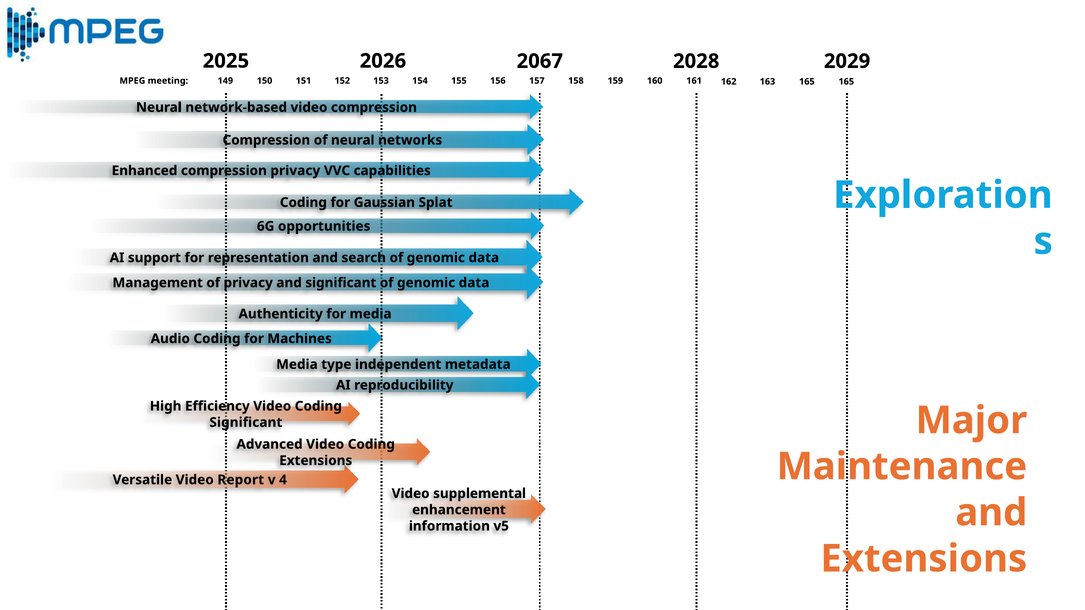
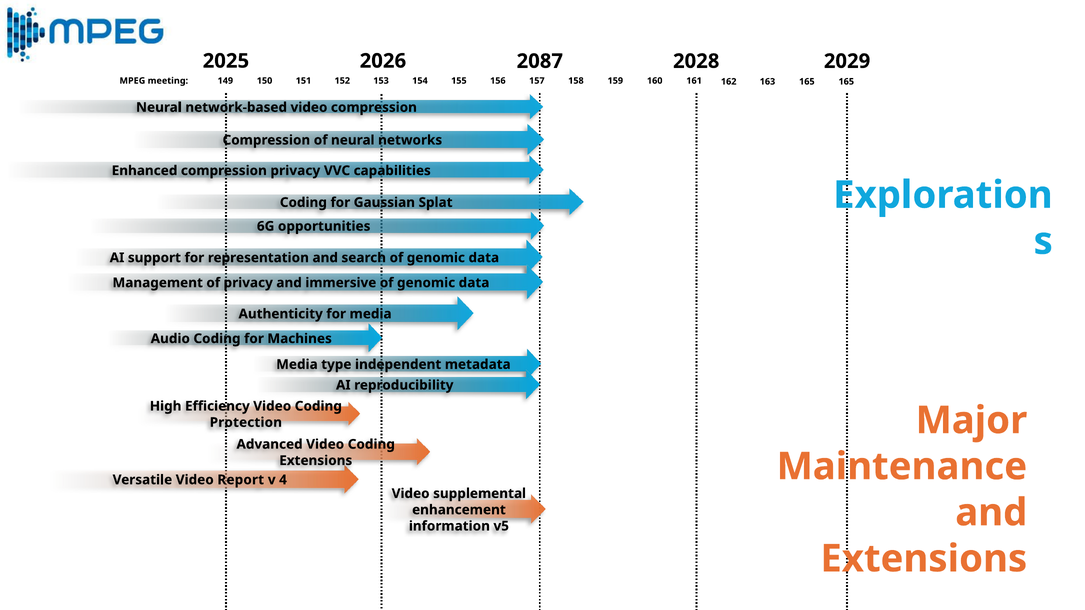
2067: 2067 -> 2087 (540, 61)
and significant: significant -> immersive (341, 283)
Significant: Significant -> Protection (246, 423)
